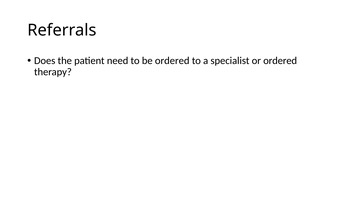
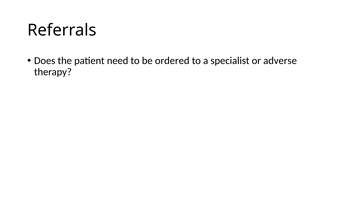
or ordered: ordered -> adverse (280, 61)
